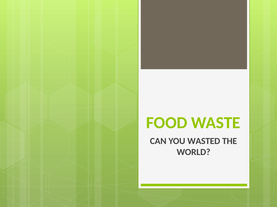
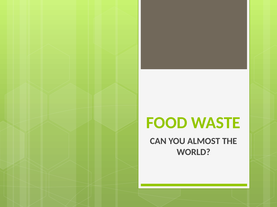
WASTED: WASTED -> ALMOST (204, 142)
